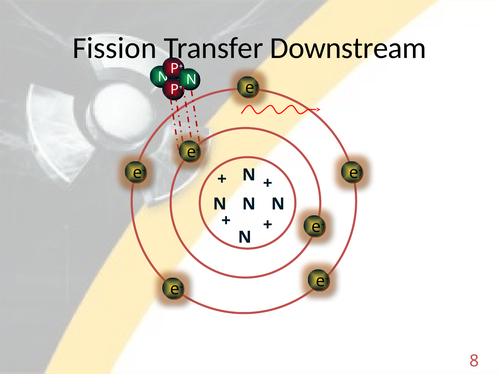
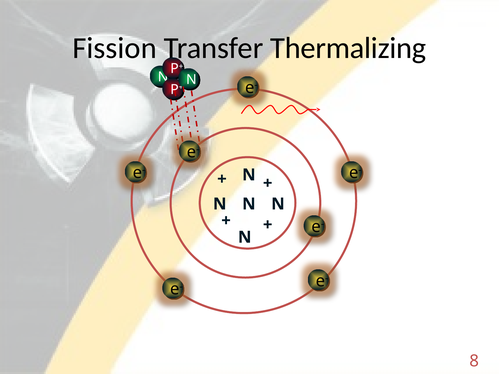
Downstream: Downstream -> Thermalizing (348, 48)
